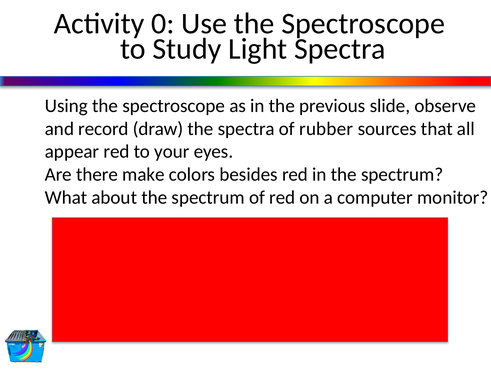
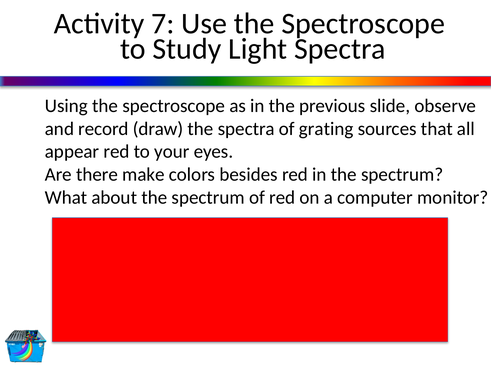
0: 0 -> 7 (163, 24)
rubber: rubber -> grating (326, 128)
